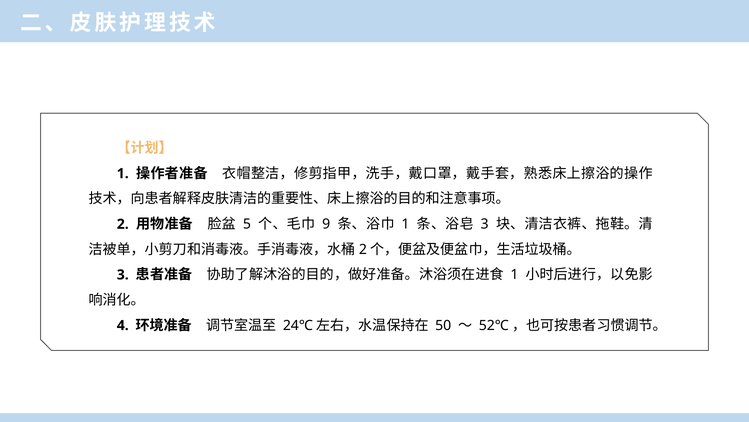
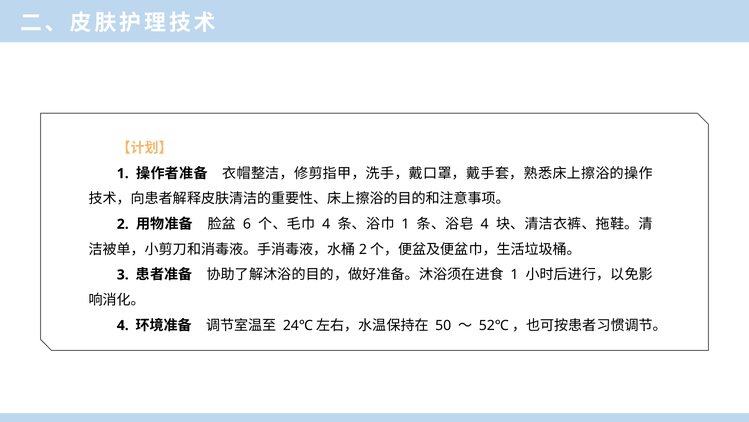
5: 5 -> 6 (247, 224)
9: 9 -> 4 (326, 224)
3: 3 -> 4 (485, 224)
